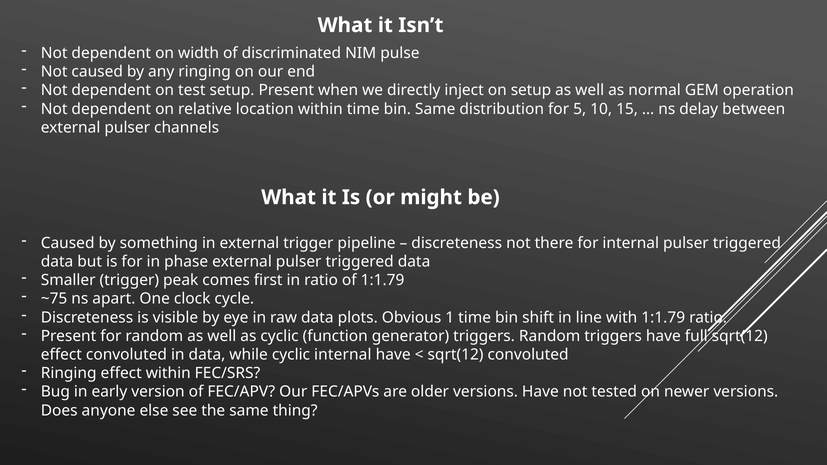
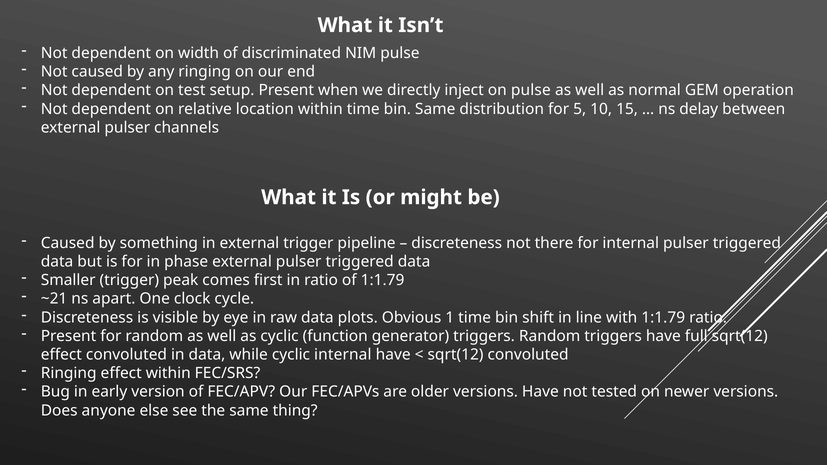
on setup: setup -> pulse (531, 90)
~75: ~75 -> ~21 (54, 299)
